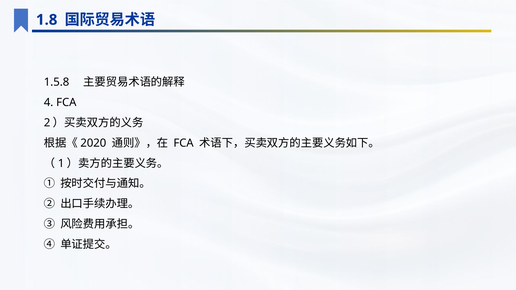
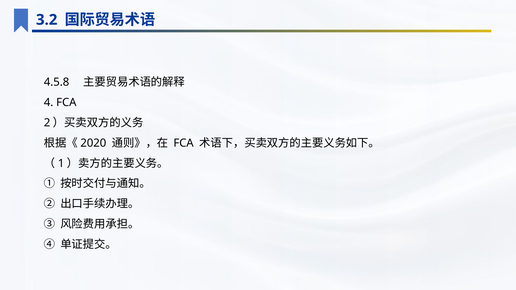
1.8: 1.8 -> 3.2 (47, 20)
1.5.8: 1.5.8 -> 4.5.8 (57, 82)
